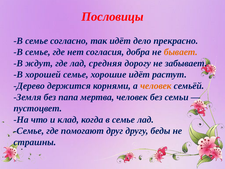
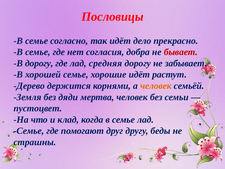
бывает colour: orange -> red (181, 52)
В ждут: ждут -> дорогу (39, 63)
папа: папа -> дяди (68, 97)
